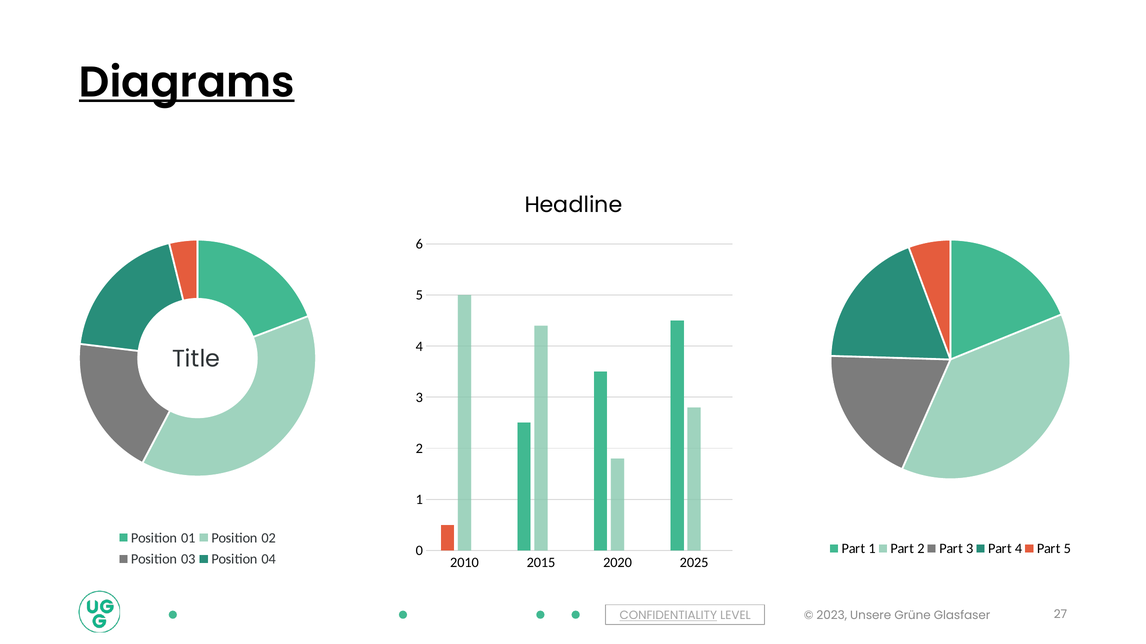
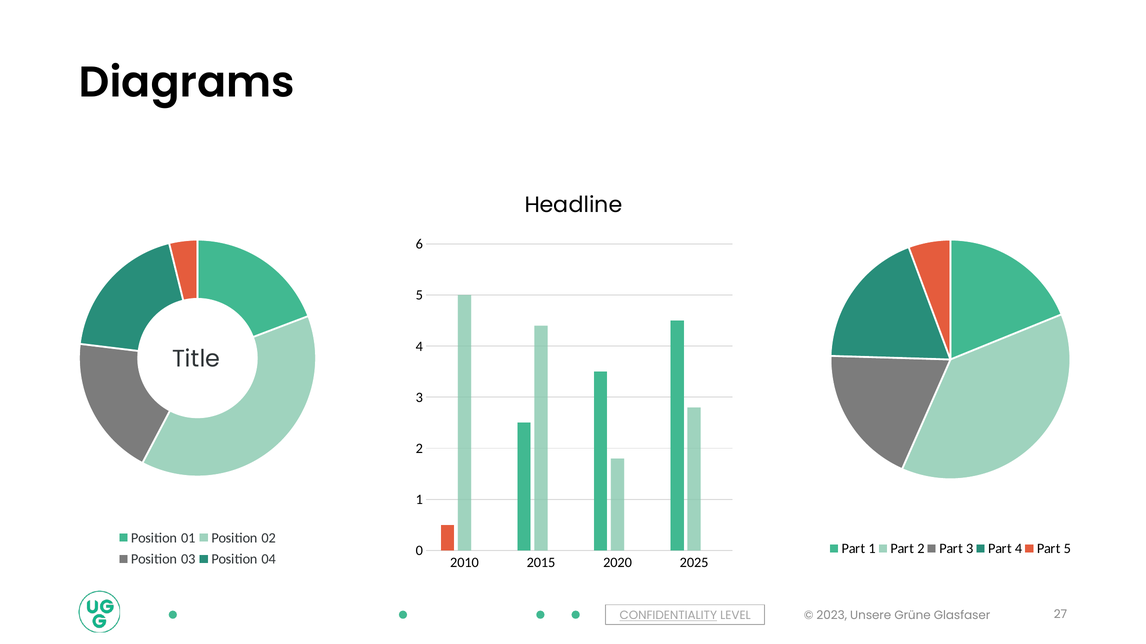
Diagrams underline: present -> none (187, 82)
